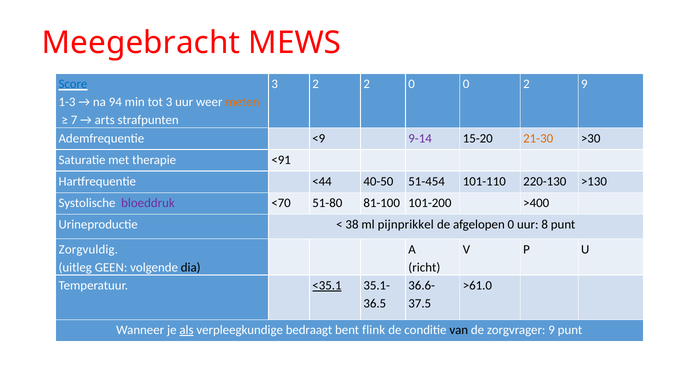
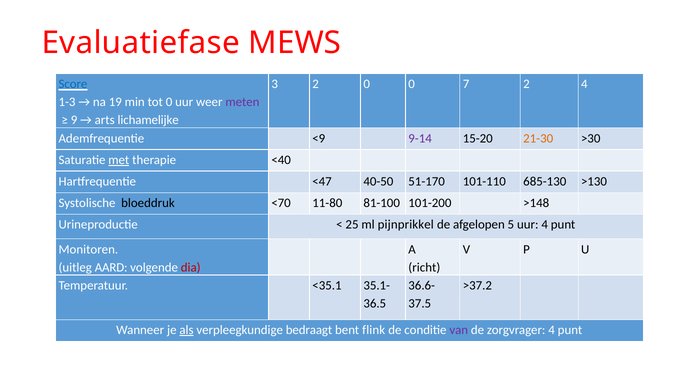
Meegebracht: Meegebracht -> Evaluatiefase (141, 43)
2 2: 2 -> 0 (367, 84)
0 0: 0 -> 7 (466, 84)
2 9: 9 -> 4 (584, 84)
94: 94 -> 19 (115, 102)
tot 3: 3 -> 0 (169, 102)
meten colour: orange -> purple (242, 102)
7: 7 -> 9 (74, 120)
strafpunten: strafpunten -> lichamelijke (148, 120)
met underline: none -> present (119, 160)
<91: <91 -> <40 (281, 160)
<44: <44 -> <47 (322, 182)
51-454: 51-454 -> 51-170 (427, 182)
220-130: 220-130 -> 685-130 (545, 182)
bloeddruk colour: purple -> black (148, 203)
51-80: 51-80 -> 11-80 (327, 203)
>400: >400 -> >148 (536, 203)
38: 38 -> 25 (352, 225)
afgelopen 0: 0 -> 5 (511, 225)
uur 8: 8 -> 4 (545, 225)
Zorgvuldig: Zorgvuldig -> Monitoren (88, 250)
GEEN: GEEN -> AARD (111, 268)
dia colour: black -> red (191, 268)
<35.1 underline: present -> none (327, 286)
>61.0: >61.0 -> >37.2 (477, 286)
van colour: black -> purple (459, 330)
zorgvrager 9: 9 -> 4 (552, 330)
